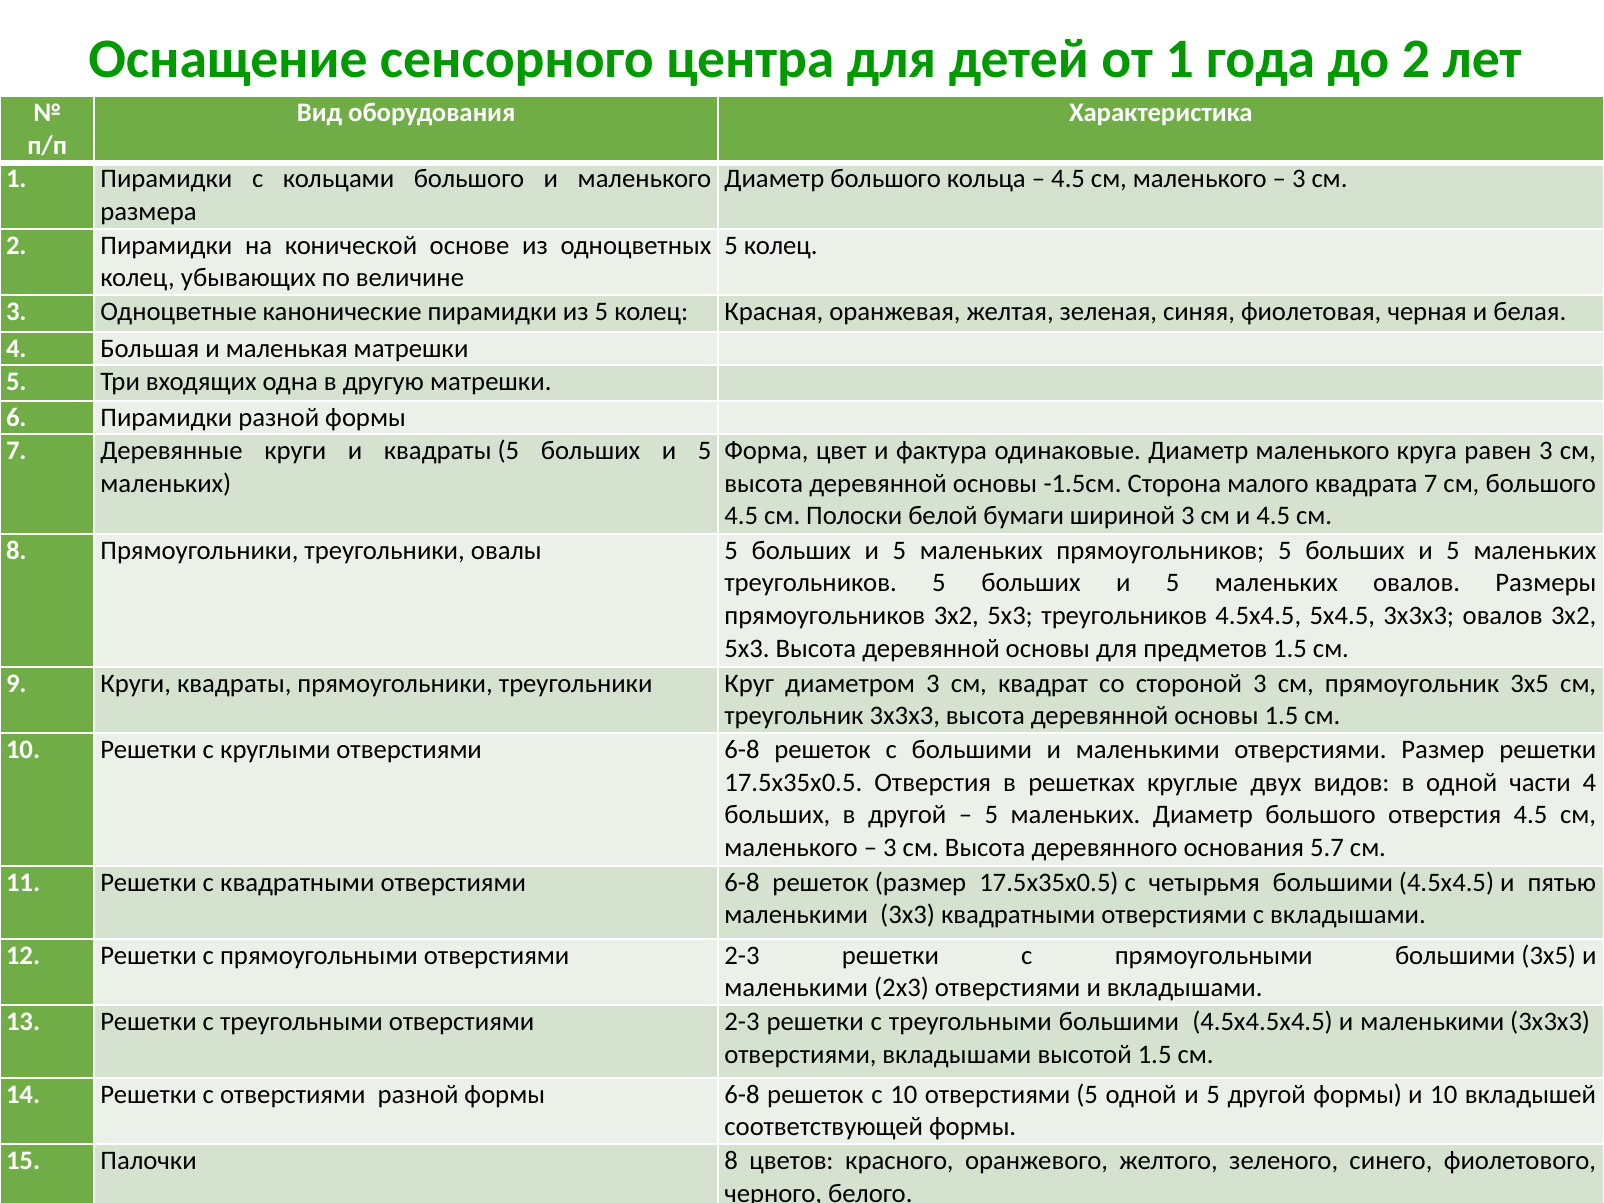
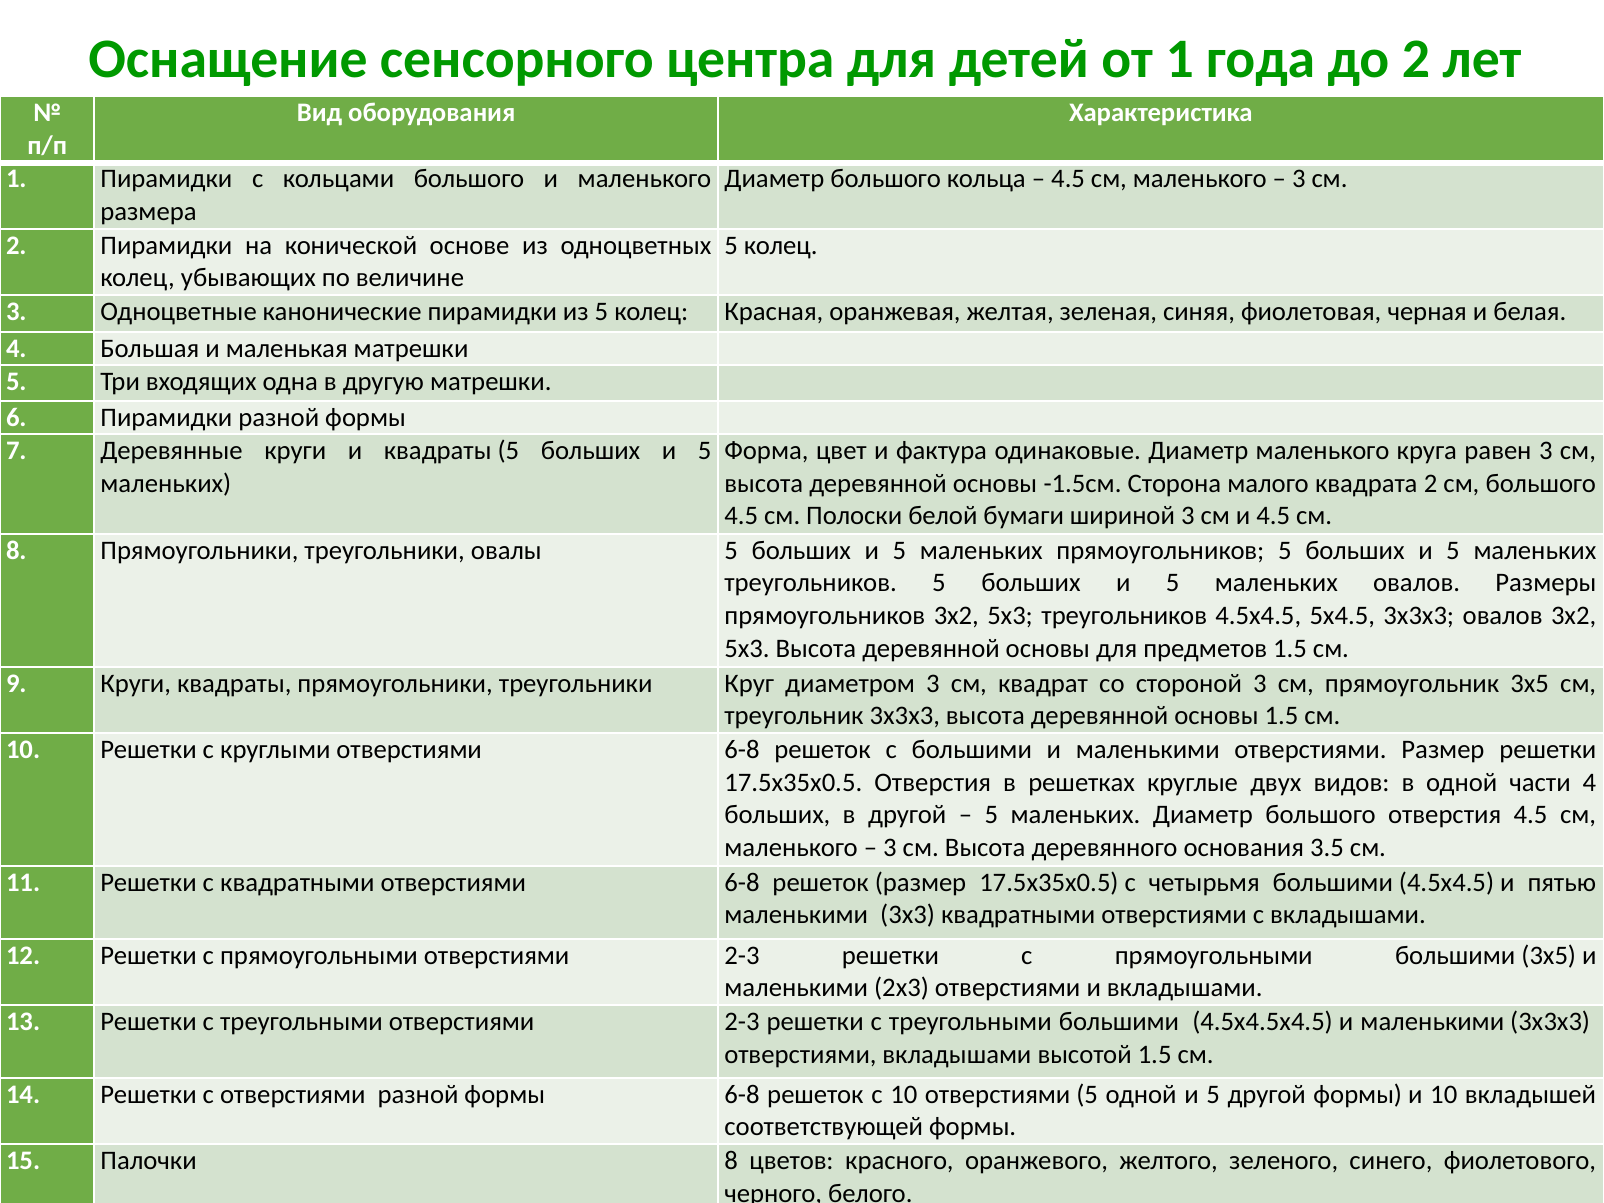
квадрата 7: 7 -> 2 (1431, 484)
5.7: 5.7 -> 3.5 (1327, 847)
